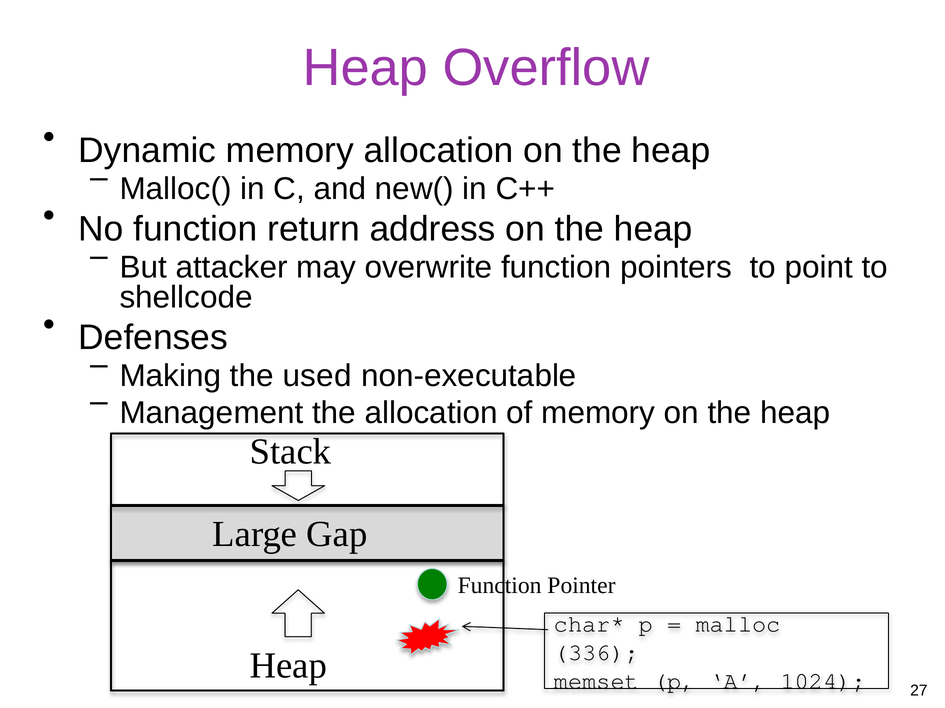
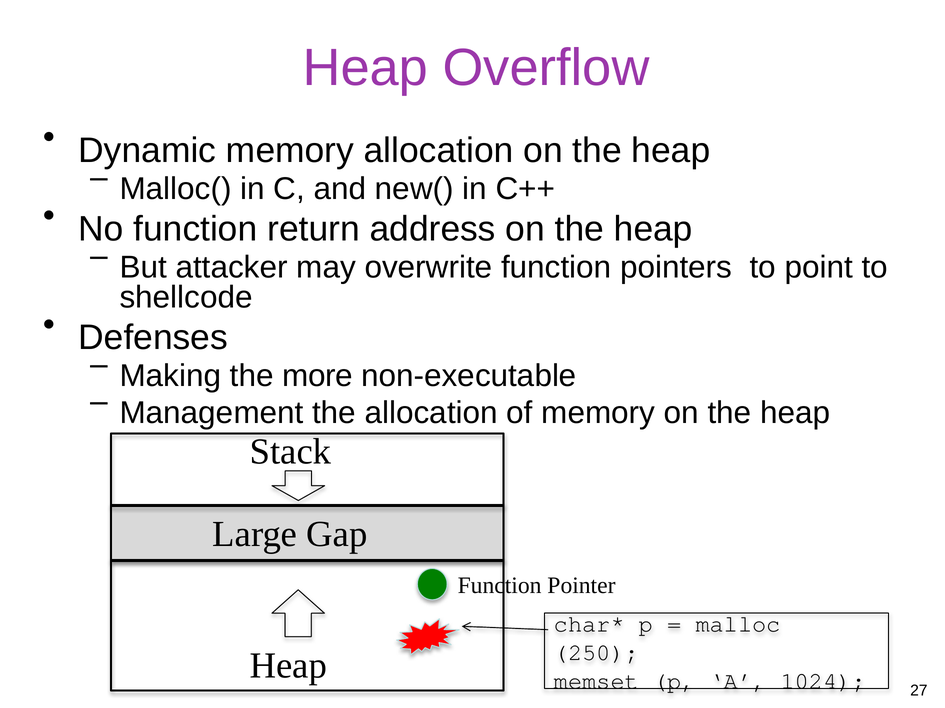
used: used -> more (318, 376)
336: 336 -> 250 (596, 653)
